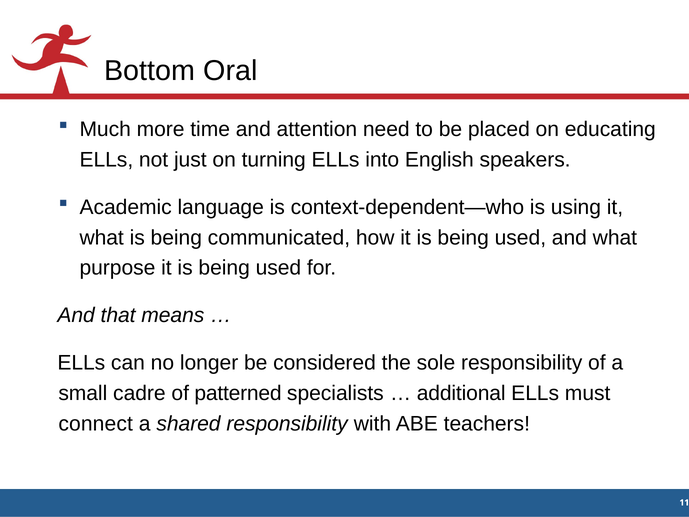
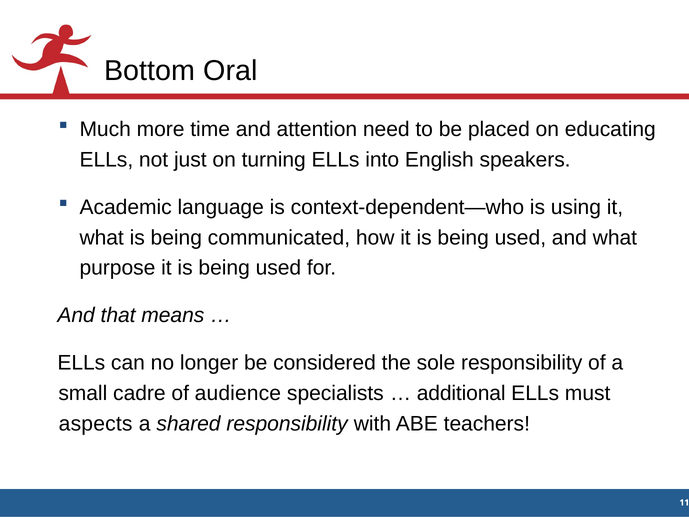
patterned: patterned -> audience (238, 393)
connect: connect -> aspects (96, 423)
